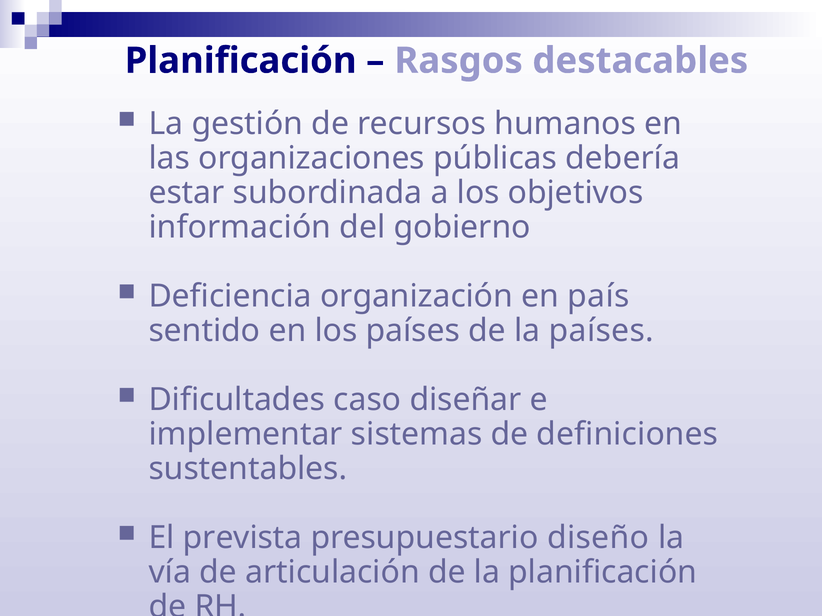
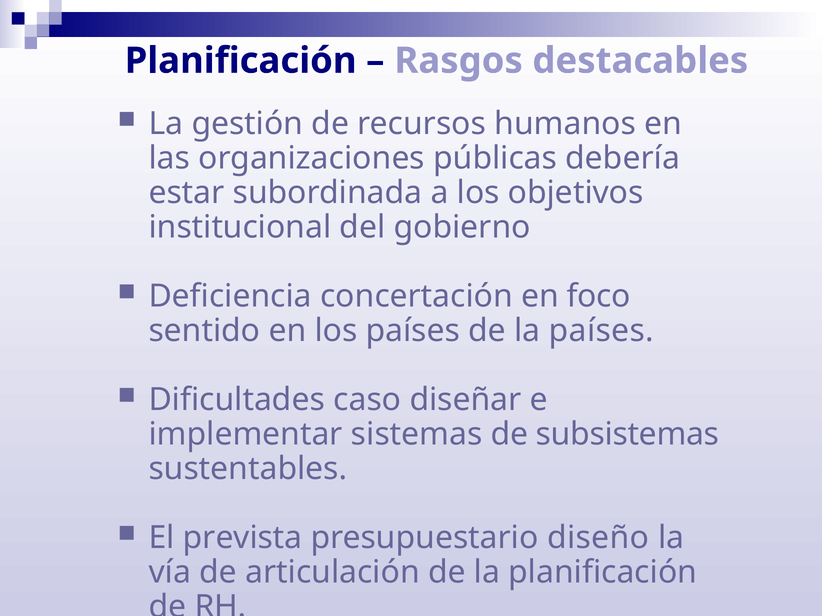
información: información -> institucional (240, 228)
organización: organización -> concertación (417, 297)
país: país -> foco (599, 297)
definiciones: definiciones -> subsistemas (627, 435)
